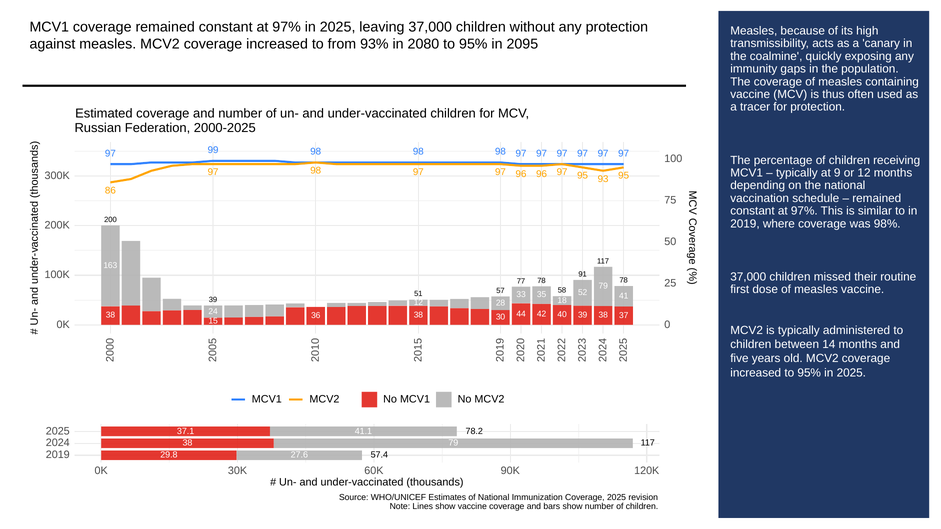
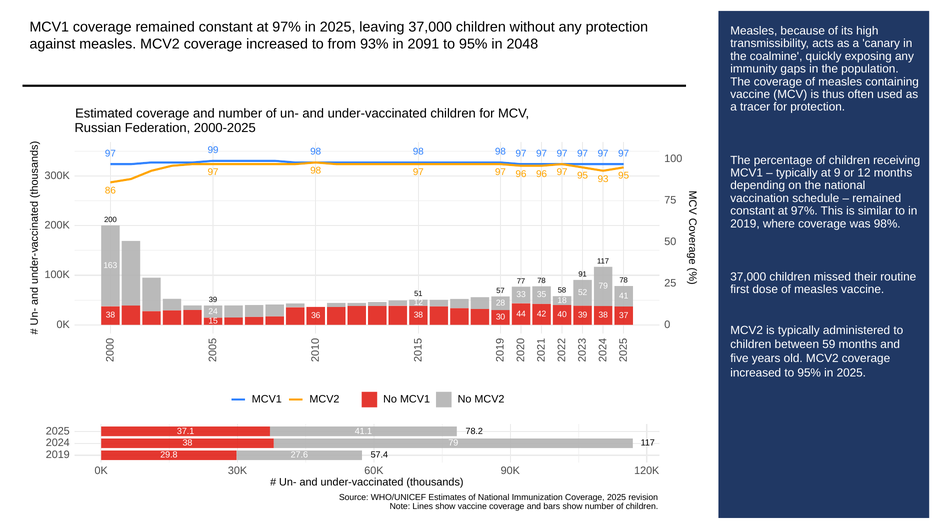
2080: 2080 -> 2091 (423, 44)
2095: 2095 -> 2048 (522, 44)
14: 14 -> 59 (829, 345)
